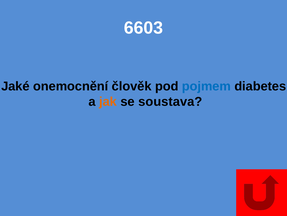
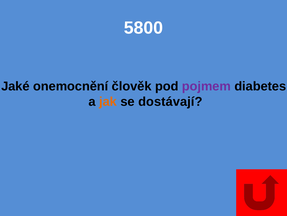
6603: 6603 -> 5800 (143, 28)
pojmem colour: blue -> purple (206, 86)
soustava: soustava -> dostávají (170, 101)
